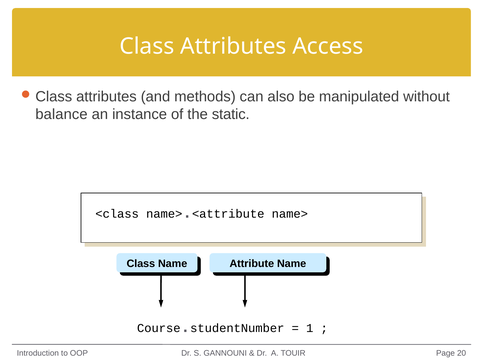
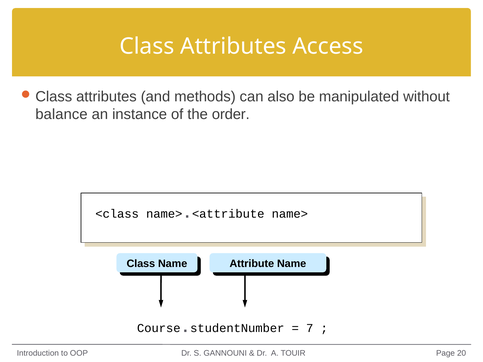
static: static -> order (231, 115)
1: 1 -> 7 (310, 328)
